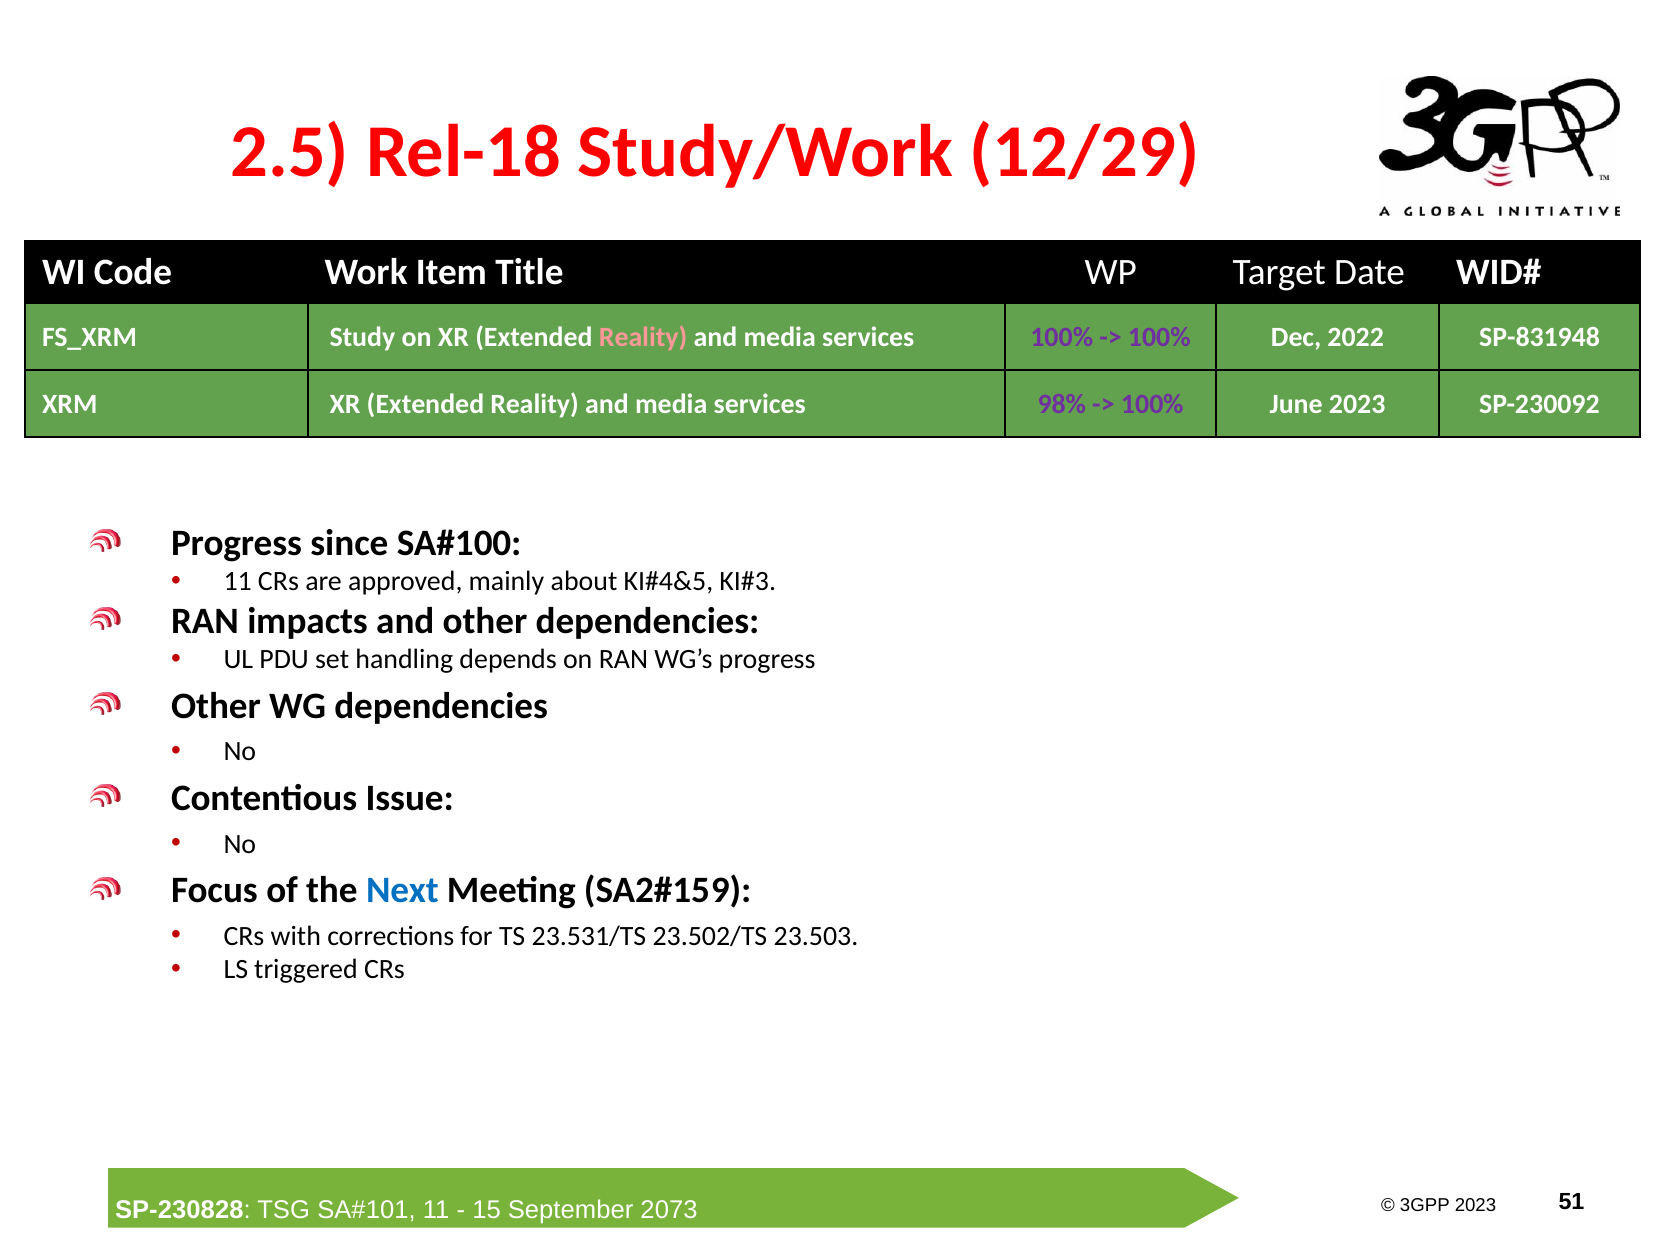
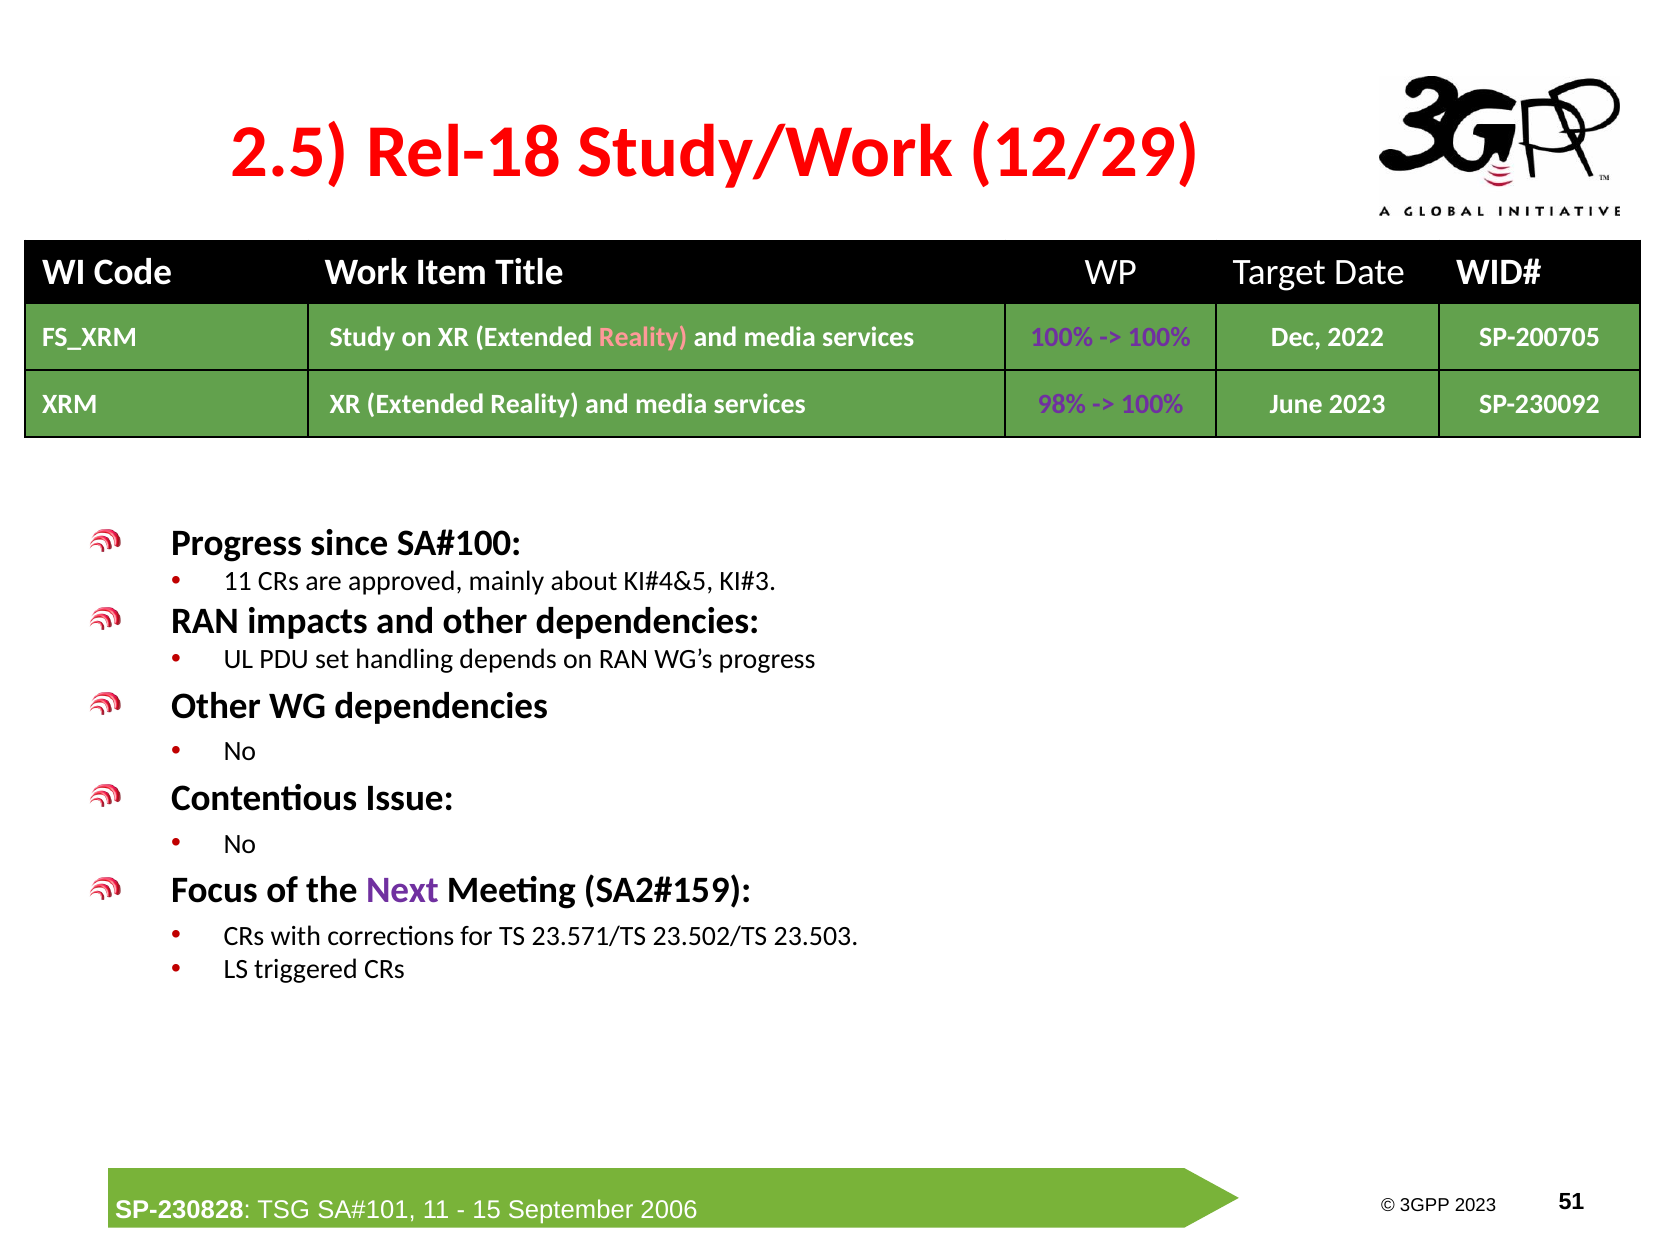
SP-831948: SP-831948 -> SP-200705 (1540, 337)
Next colour: blue -> purple (402, 891)
23.531/TS: 23.531/TS -> 23.571/TS (589, 936)
2073: 2073 -> 2006 (669, 1210)
